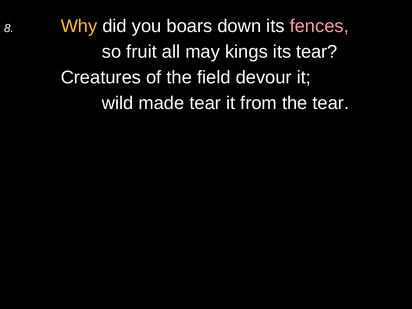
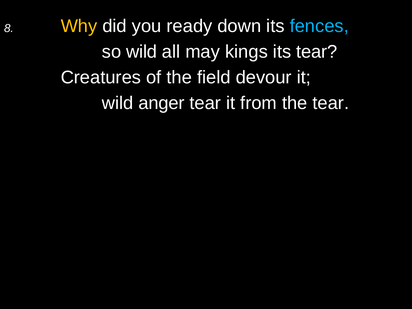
boars: boars -> ready (189, 26)
fences colour: pink -> light blue (319, 26)
so fruit: fruit -> wild (142, 52)
made: made -> anger (162, 103)
